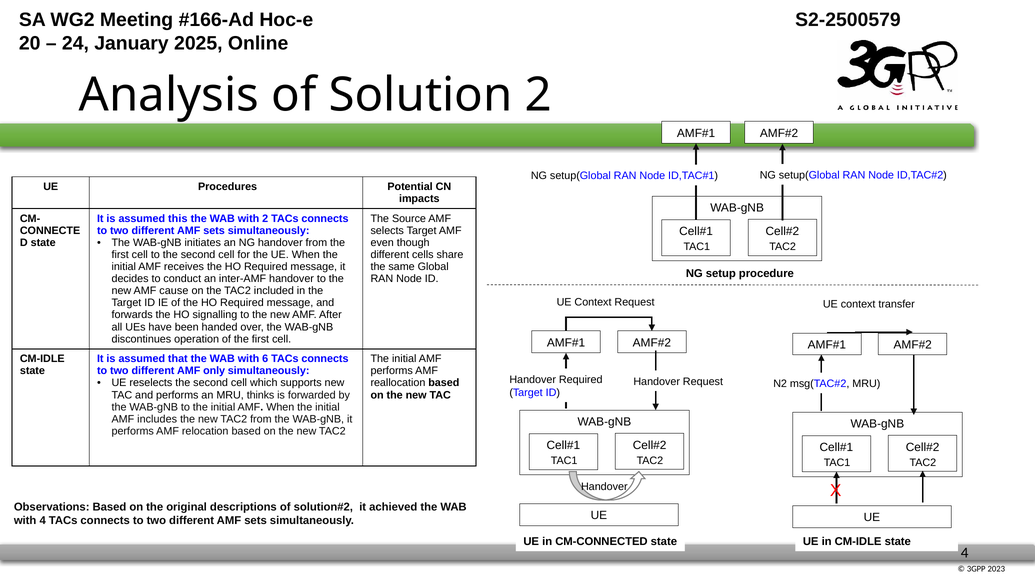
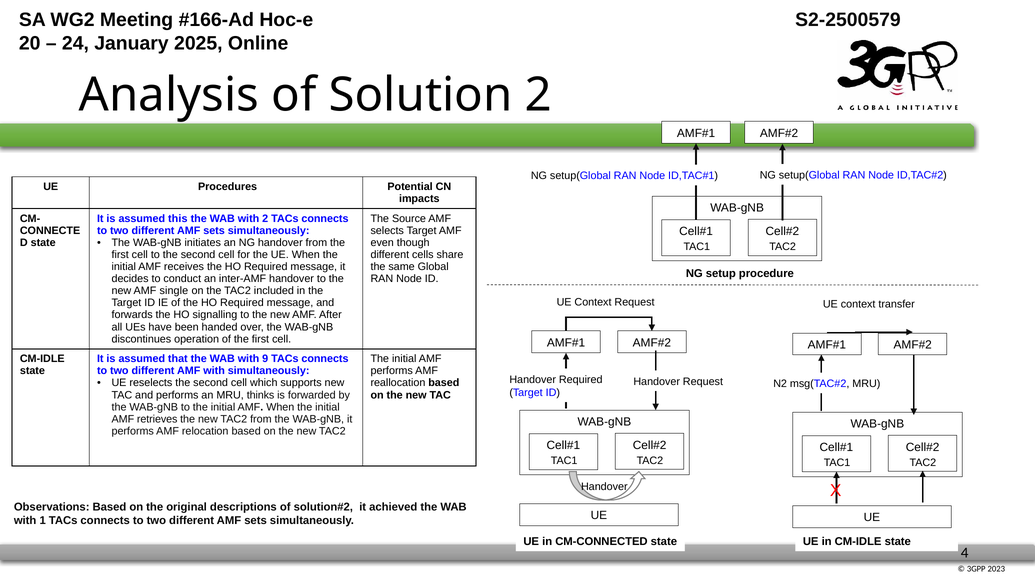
cause: cause -> single (174, 291)
6: 6 -> 9 (265, 359)
AMF only: only -> with (214, 371)
includes: includes -> retrieves (157, 419)
with 4: 4 -> 1 (43, 521)
